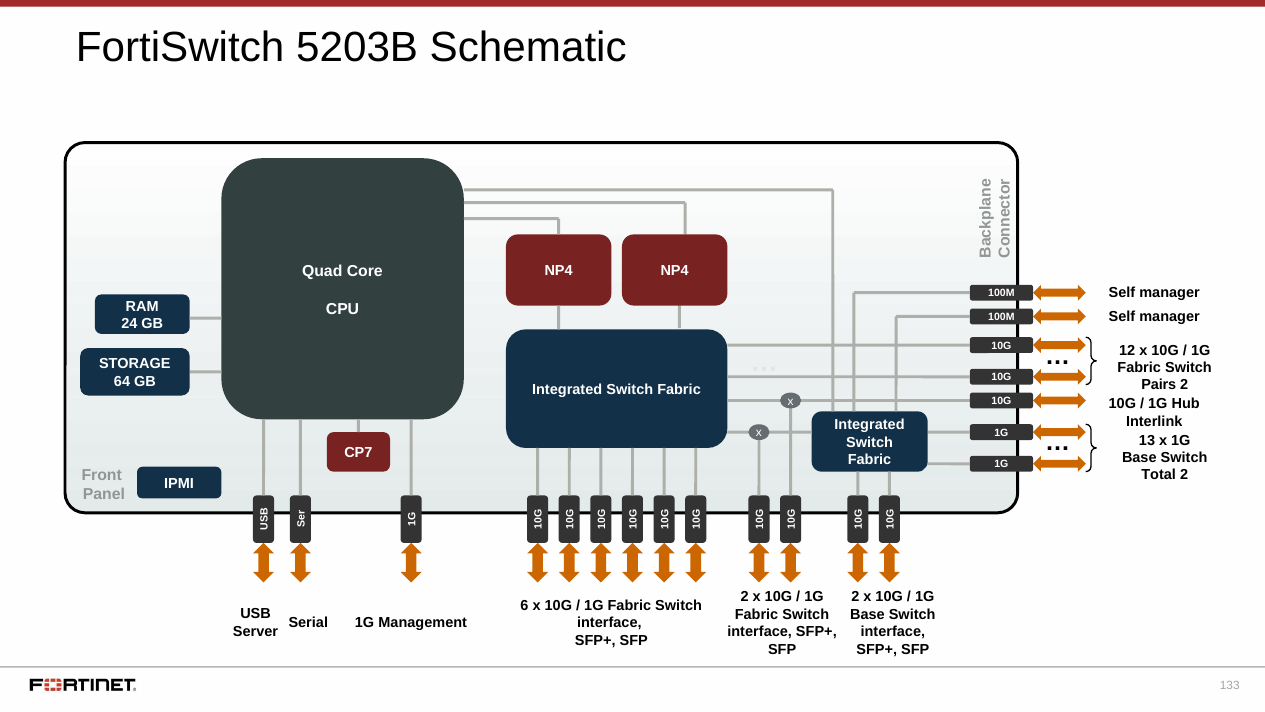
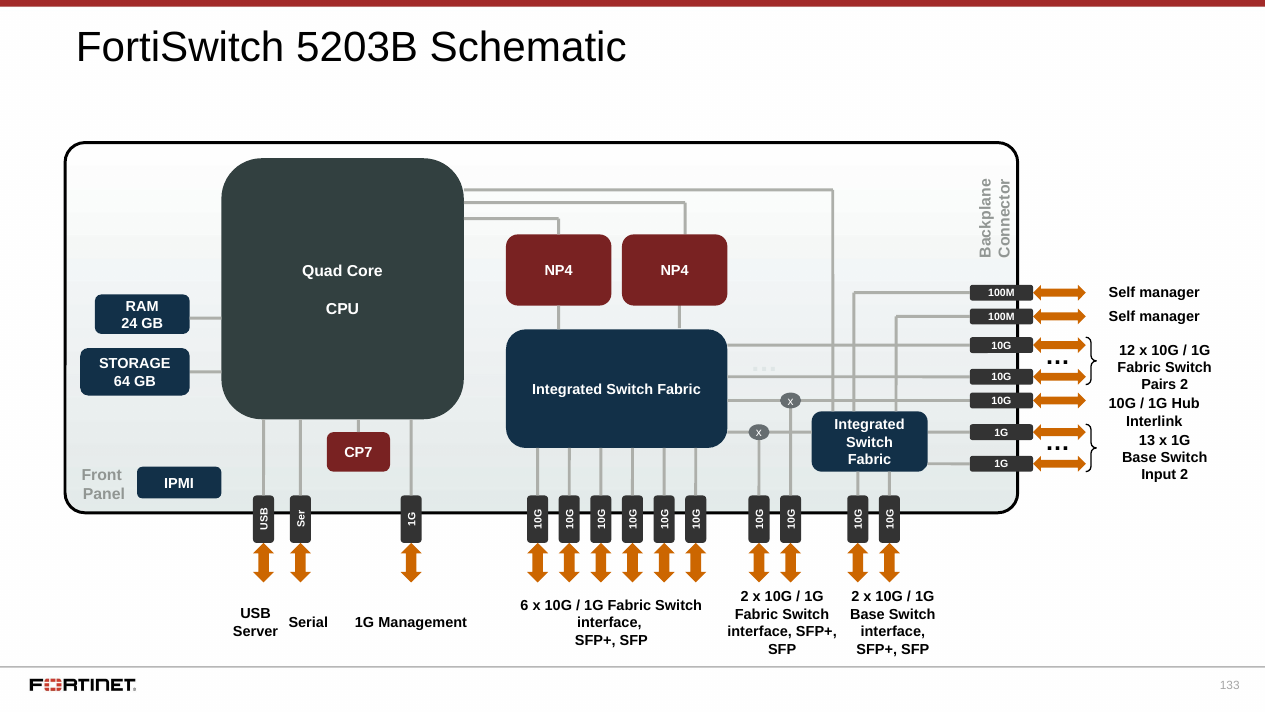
Total: Total -> Input (1159, 475)
